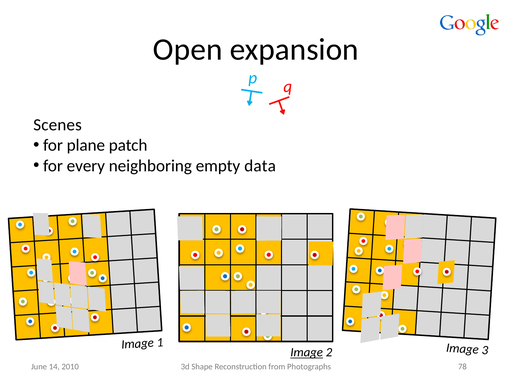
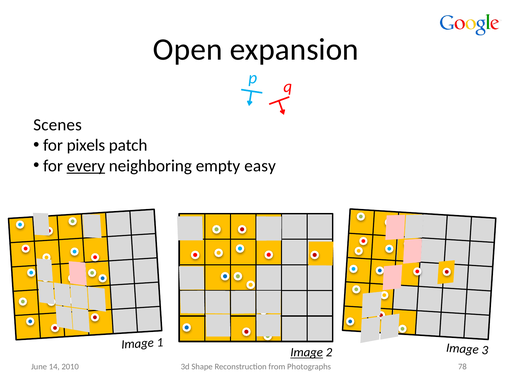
plane: plane -> pixels (86, 145)
every underline: none -> present (86, 166)
data: data -> easy (260, 166)
